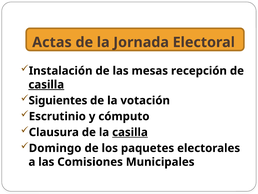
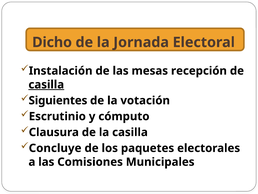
Actas: Actas -> Dicho (52, 42)
casilla underline: present -> none (130, 132)
Domingo: Domingo -> Concluye (55, 148)
